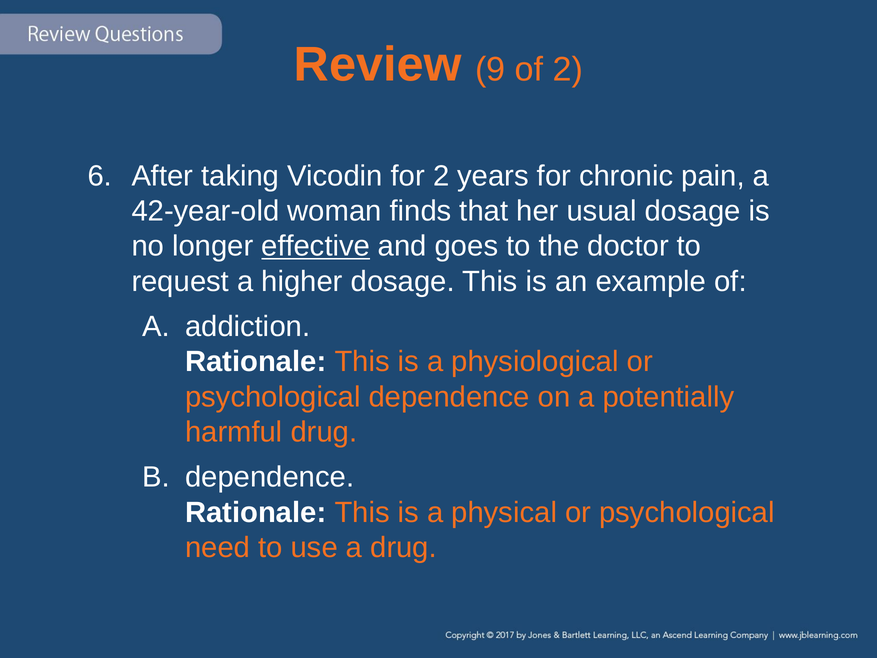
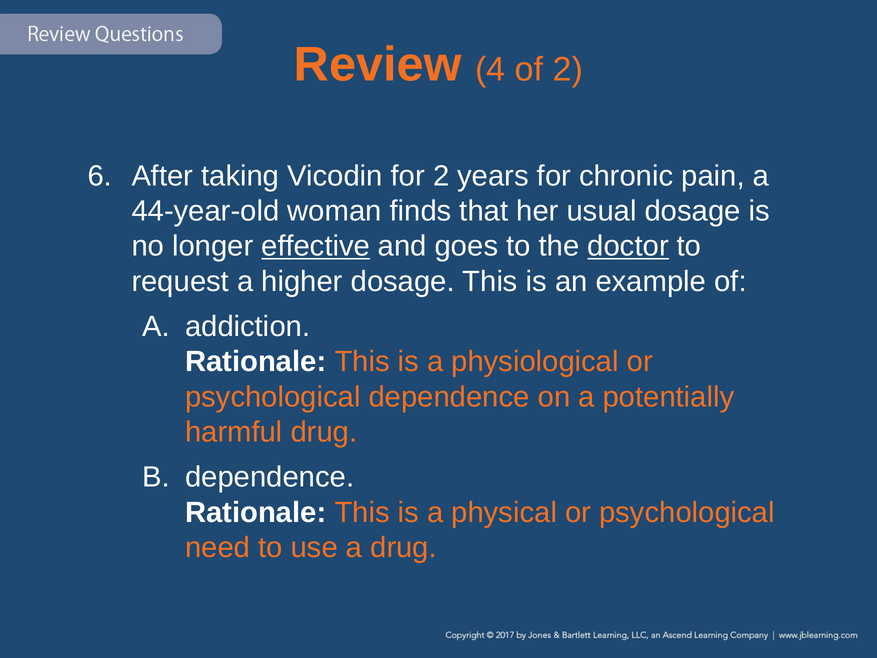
9: 9 -> 4 (490, 69)
42-year-old: 42-year-old -> 44-year-old (205, 211)
doctor underline: none -> present (628, 246)
